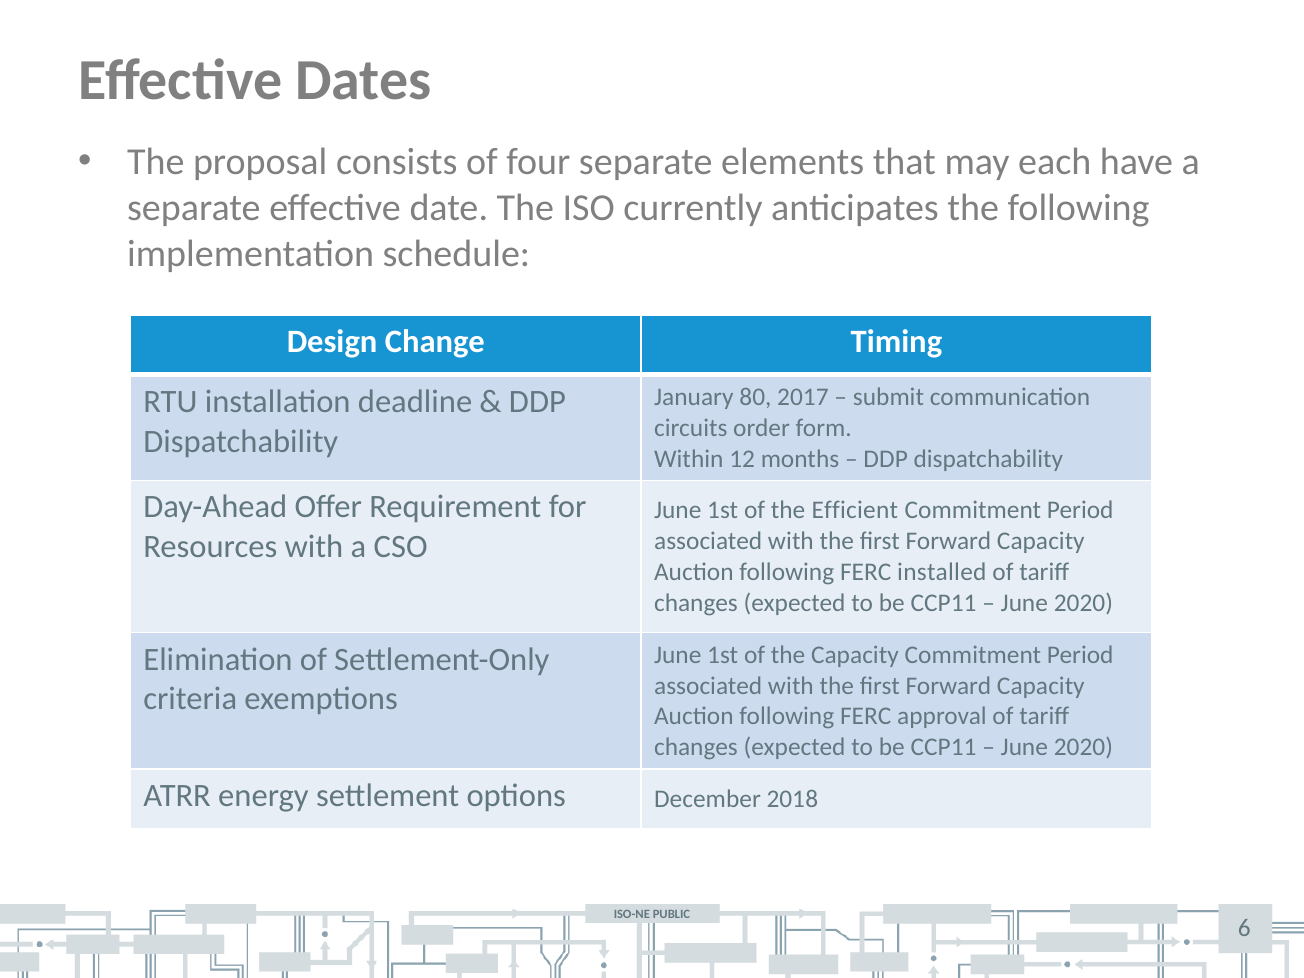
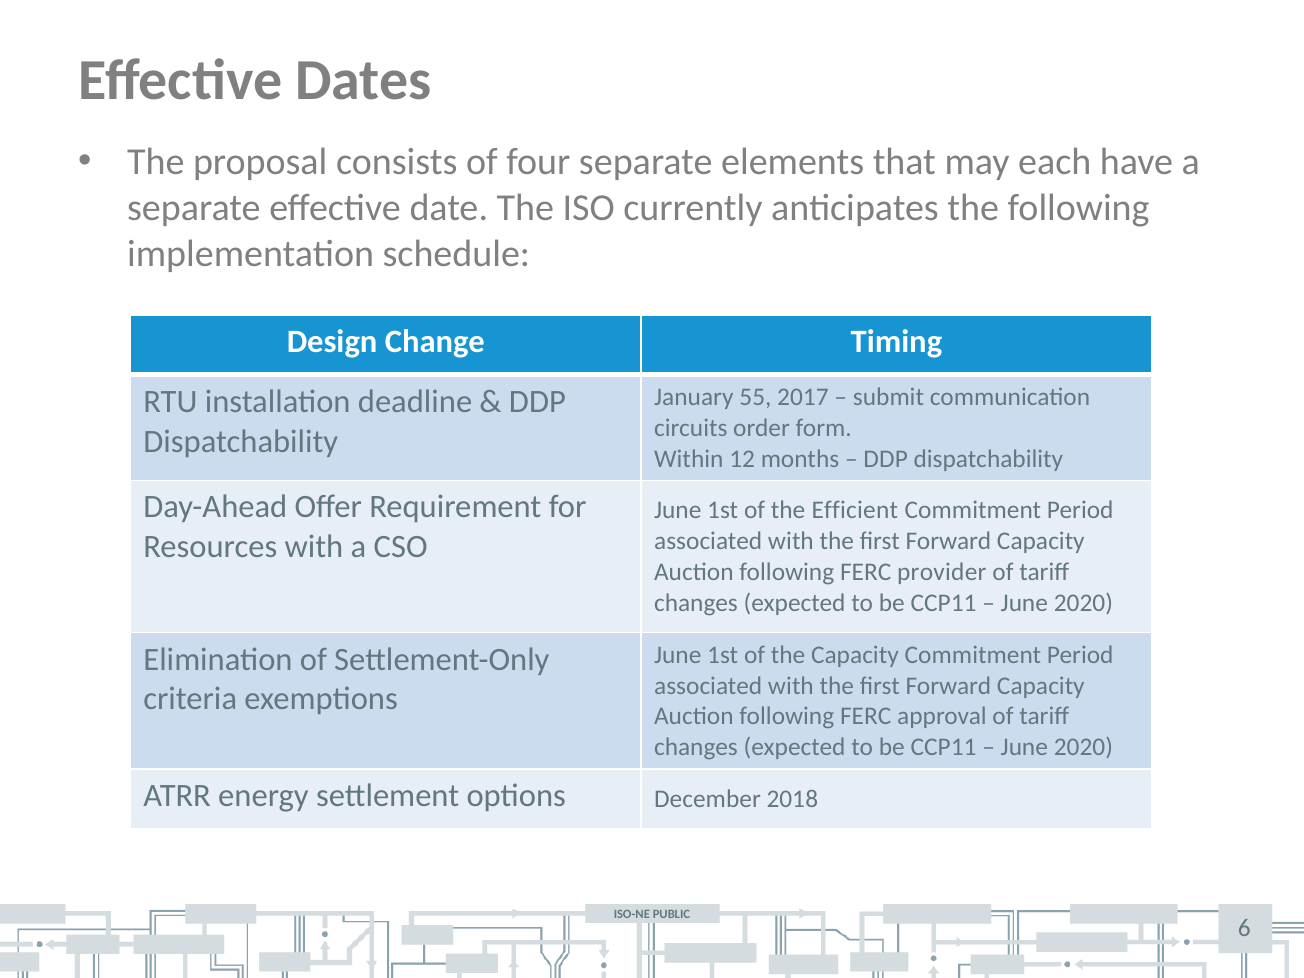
80: 80 -> 55 (755, 397)
installed: installed -> provider (942, 572)
